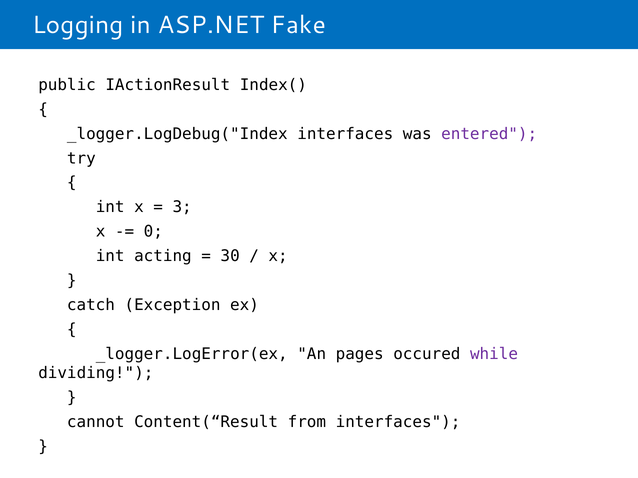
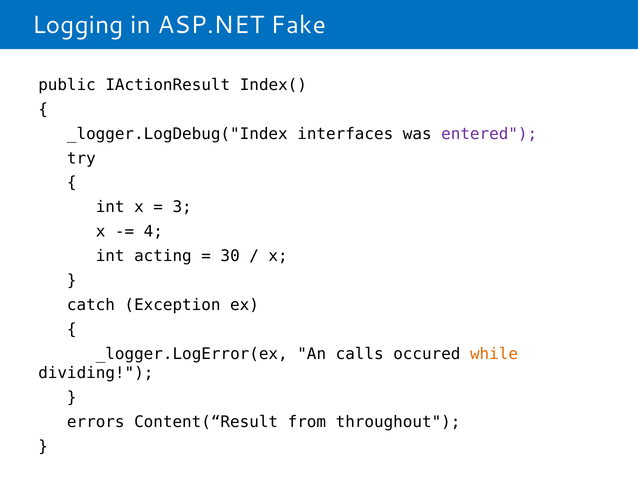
0: 0 -> 4 (153, 232)
pages: pages -> calls (360, 354)
while colour: purple -> orange (494, 354)
cannot: cannot -> errors (96, 422)
from interfaces: interfaces -> throughout (398, 422)
